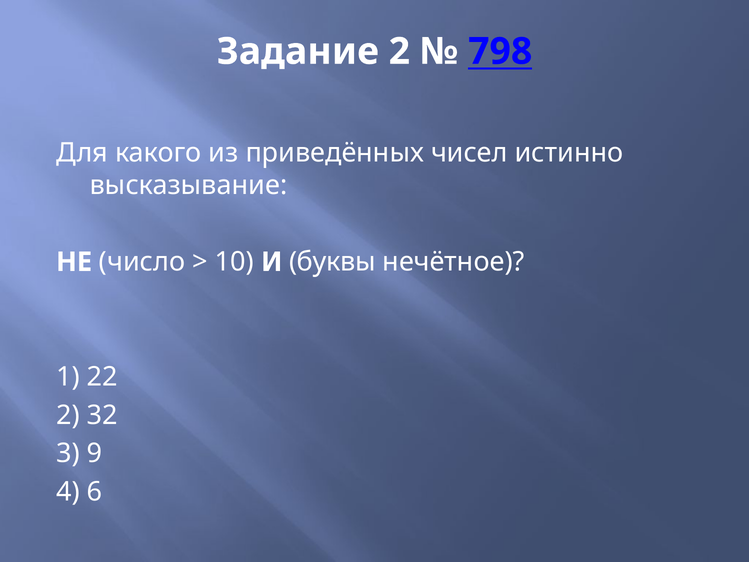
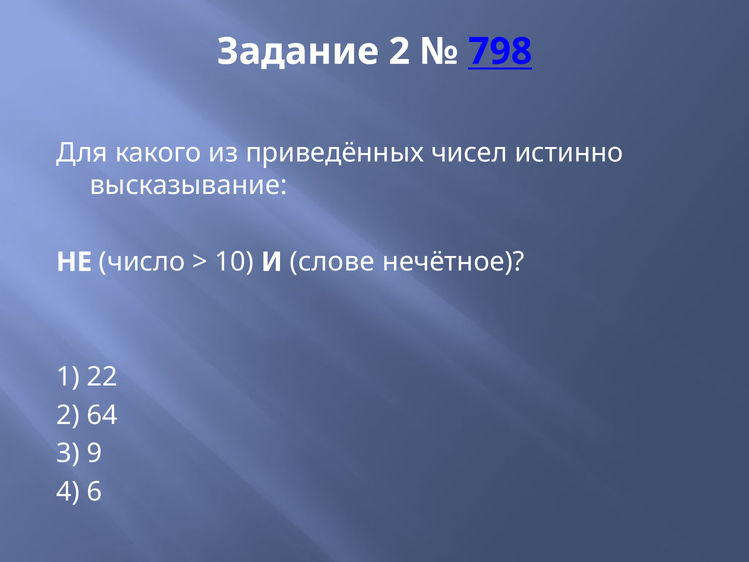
буквы: буквы -> слове (332, 262)
32: 32 -> 64 (102, 415)
